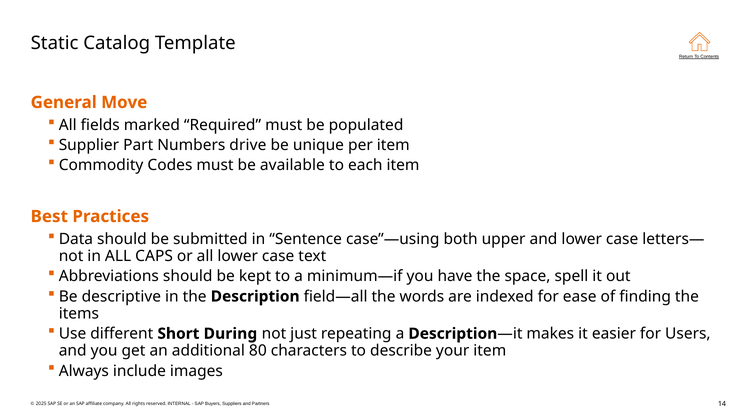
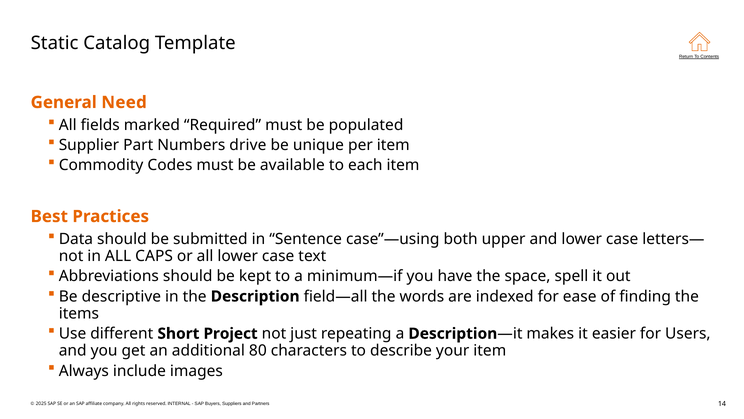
Move: Move -> Need (124, 102)
During: During -> Project (231, 333)
